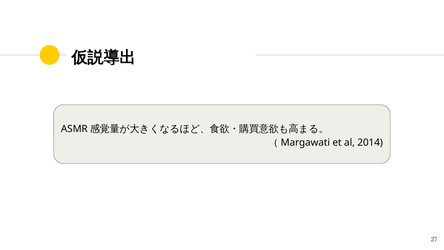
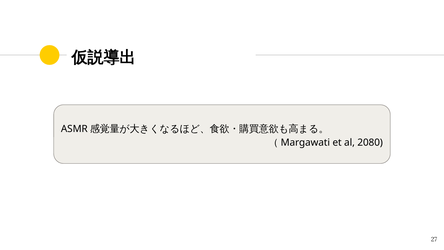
2014: 2014 -> 2080 (370, 142)
